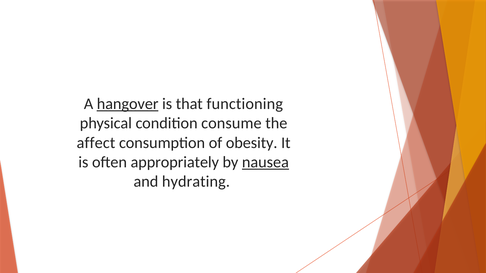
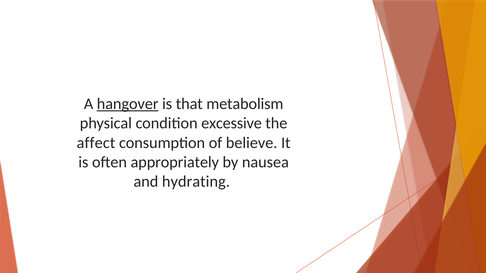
functioning: functioning -> metabolism (245, 104)
consume: consume -> excessive (232, 123)
obesity: obesity -> believe (252, 143)
nausea underline: present -> none (265, 162)
